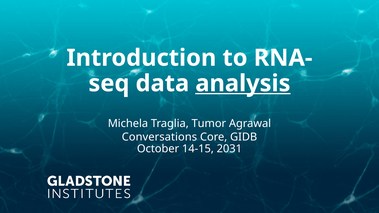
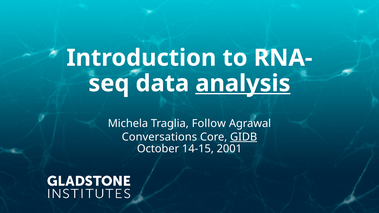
Tumor: Tumor -> Follow (209, 124)
GIDB underline: none -> present (244, 137)
2031: 2031 -> 2001 (229, 149)
